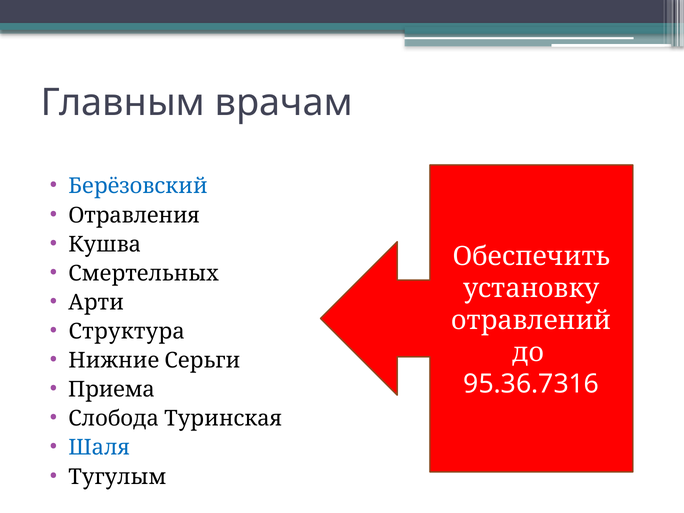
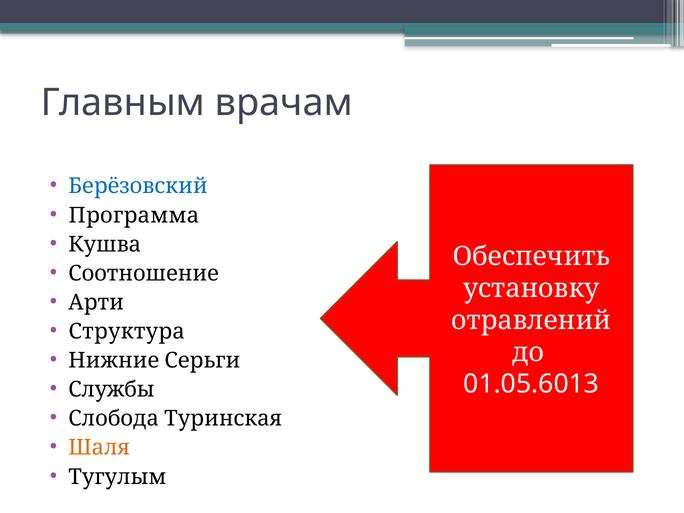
Отравления: Отравления -> Программа (134, 215)
Смертельных: Смертельных -> Соотношение (144, 273)
95.36.7316: 95.36.7316 -> 01.05.6013 (531, 384)
Приема: Приема -> Службы (111, 390)
Шаля colour: blue -> orange (99, 448)
